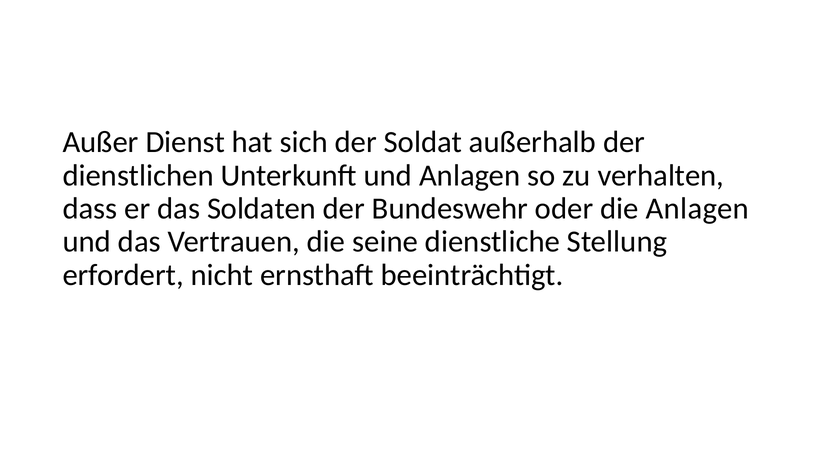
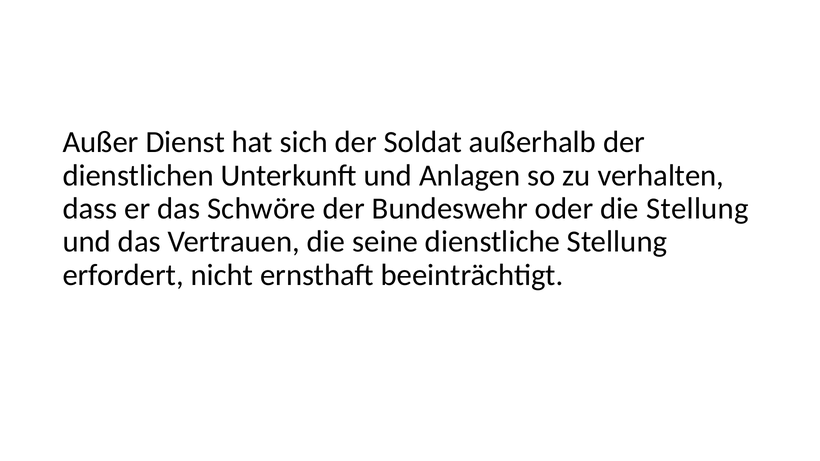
Soldaten: Soldaten -> Schwöre (261, 209)
die Anlagen: Anlagen -> Stellung (697, 209)
